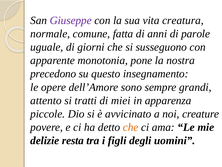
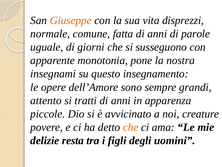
Giuseppe colour: purple -> orange (71, 20)
creatura: creatura -> disprezzi (183, 20)
precedono: precedono -> insegnami (53, 74)
tratti di miei: miei -> anni (121, 100)
